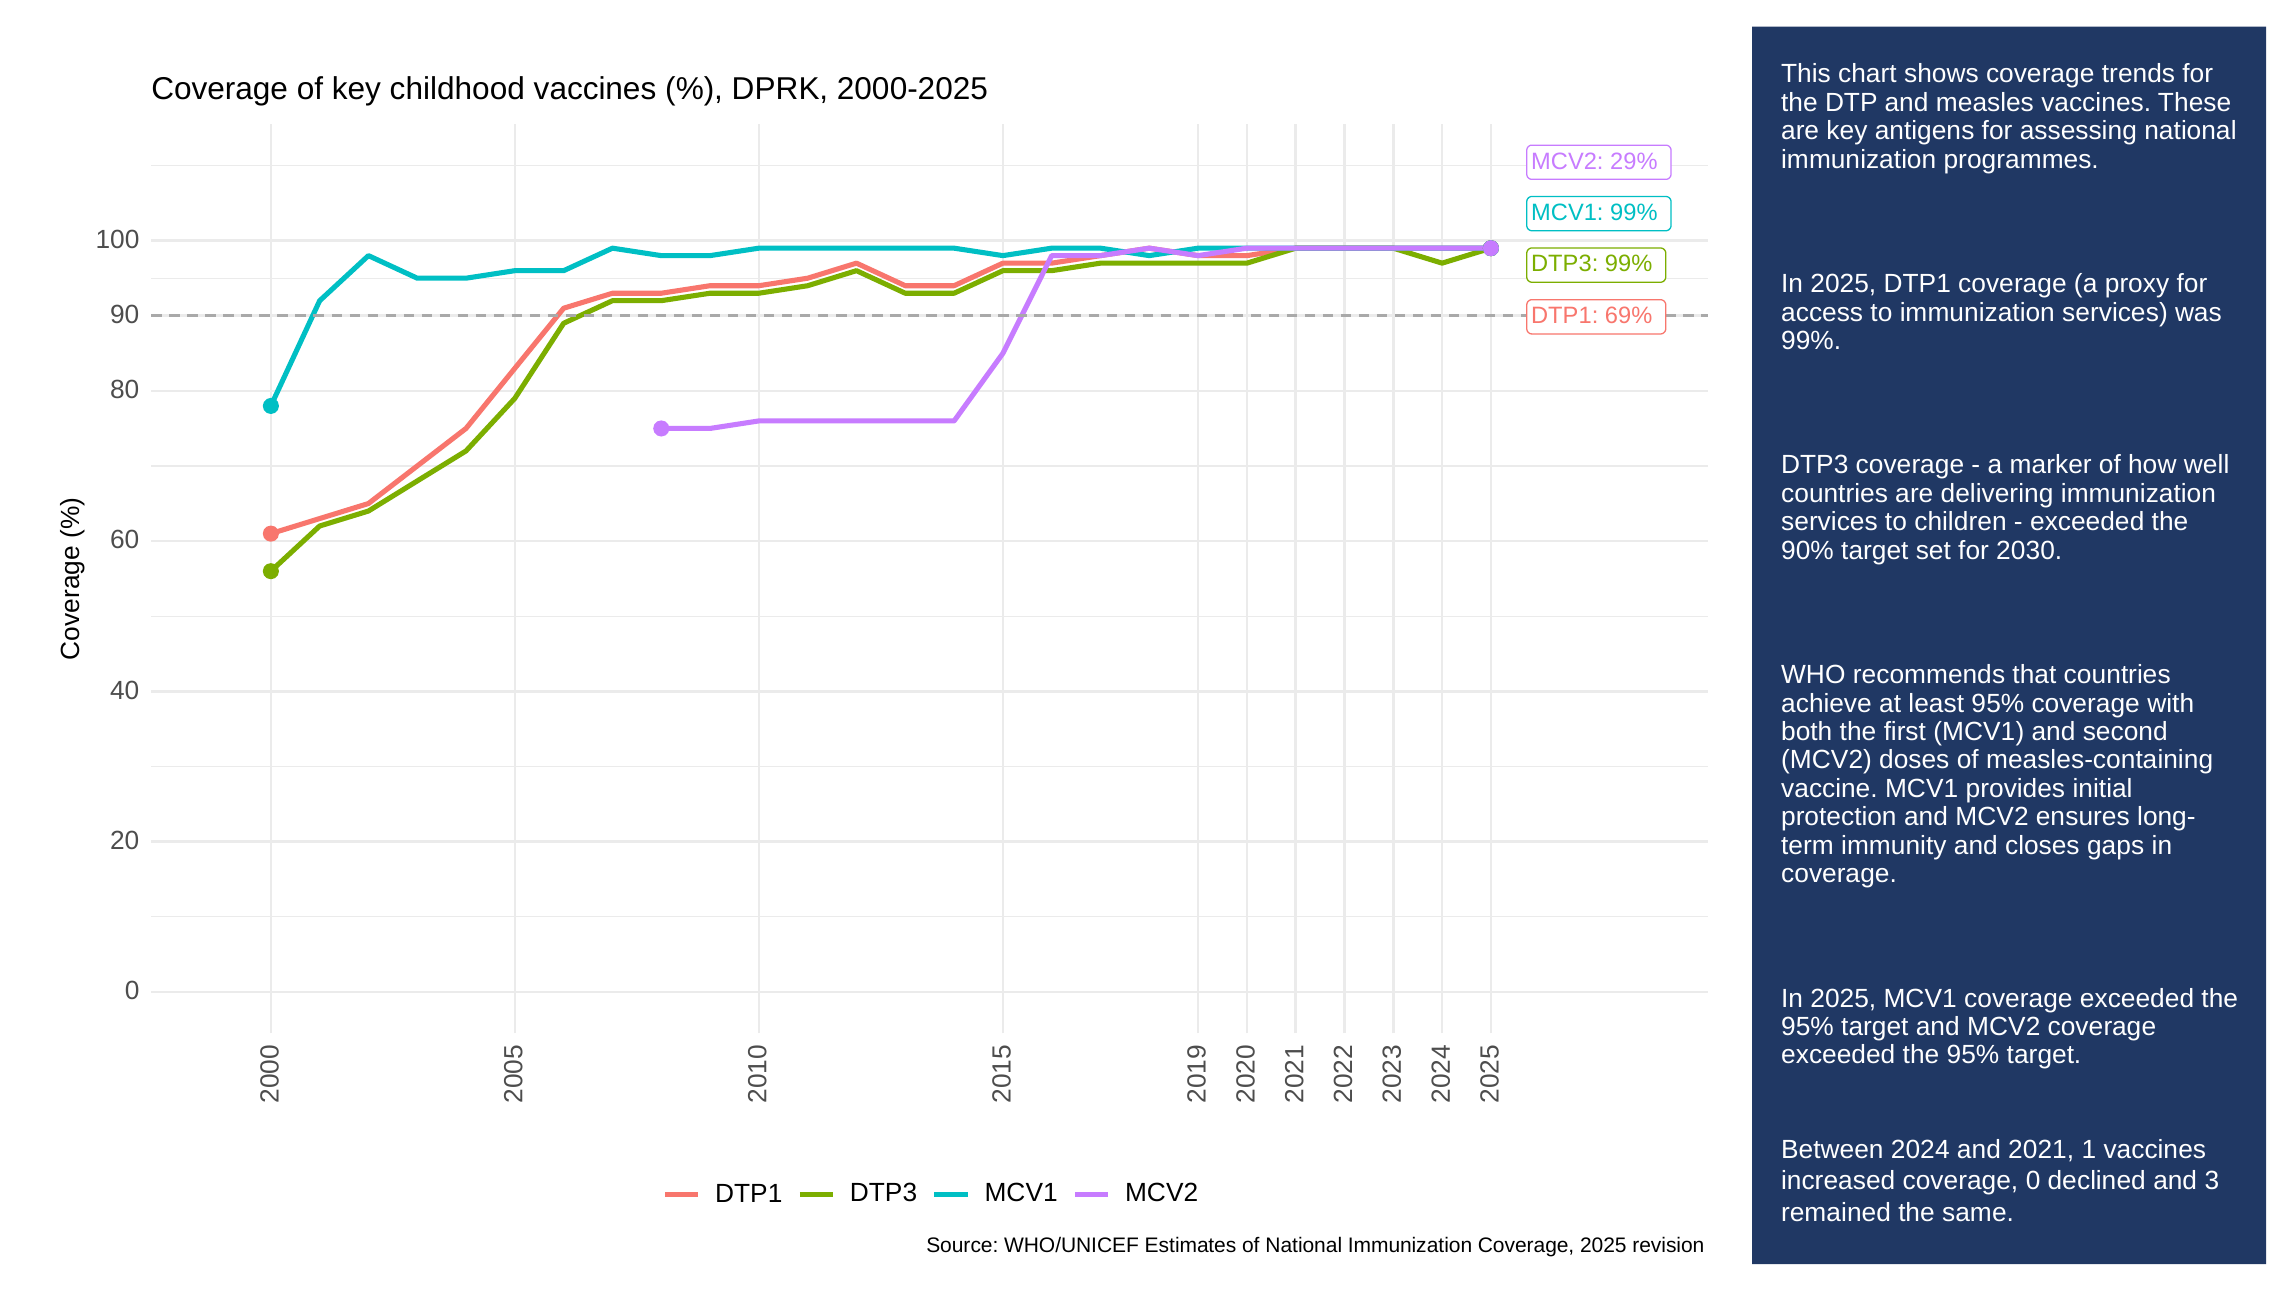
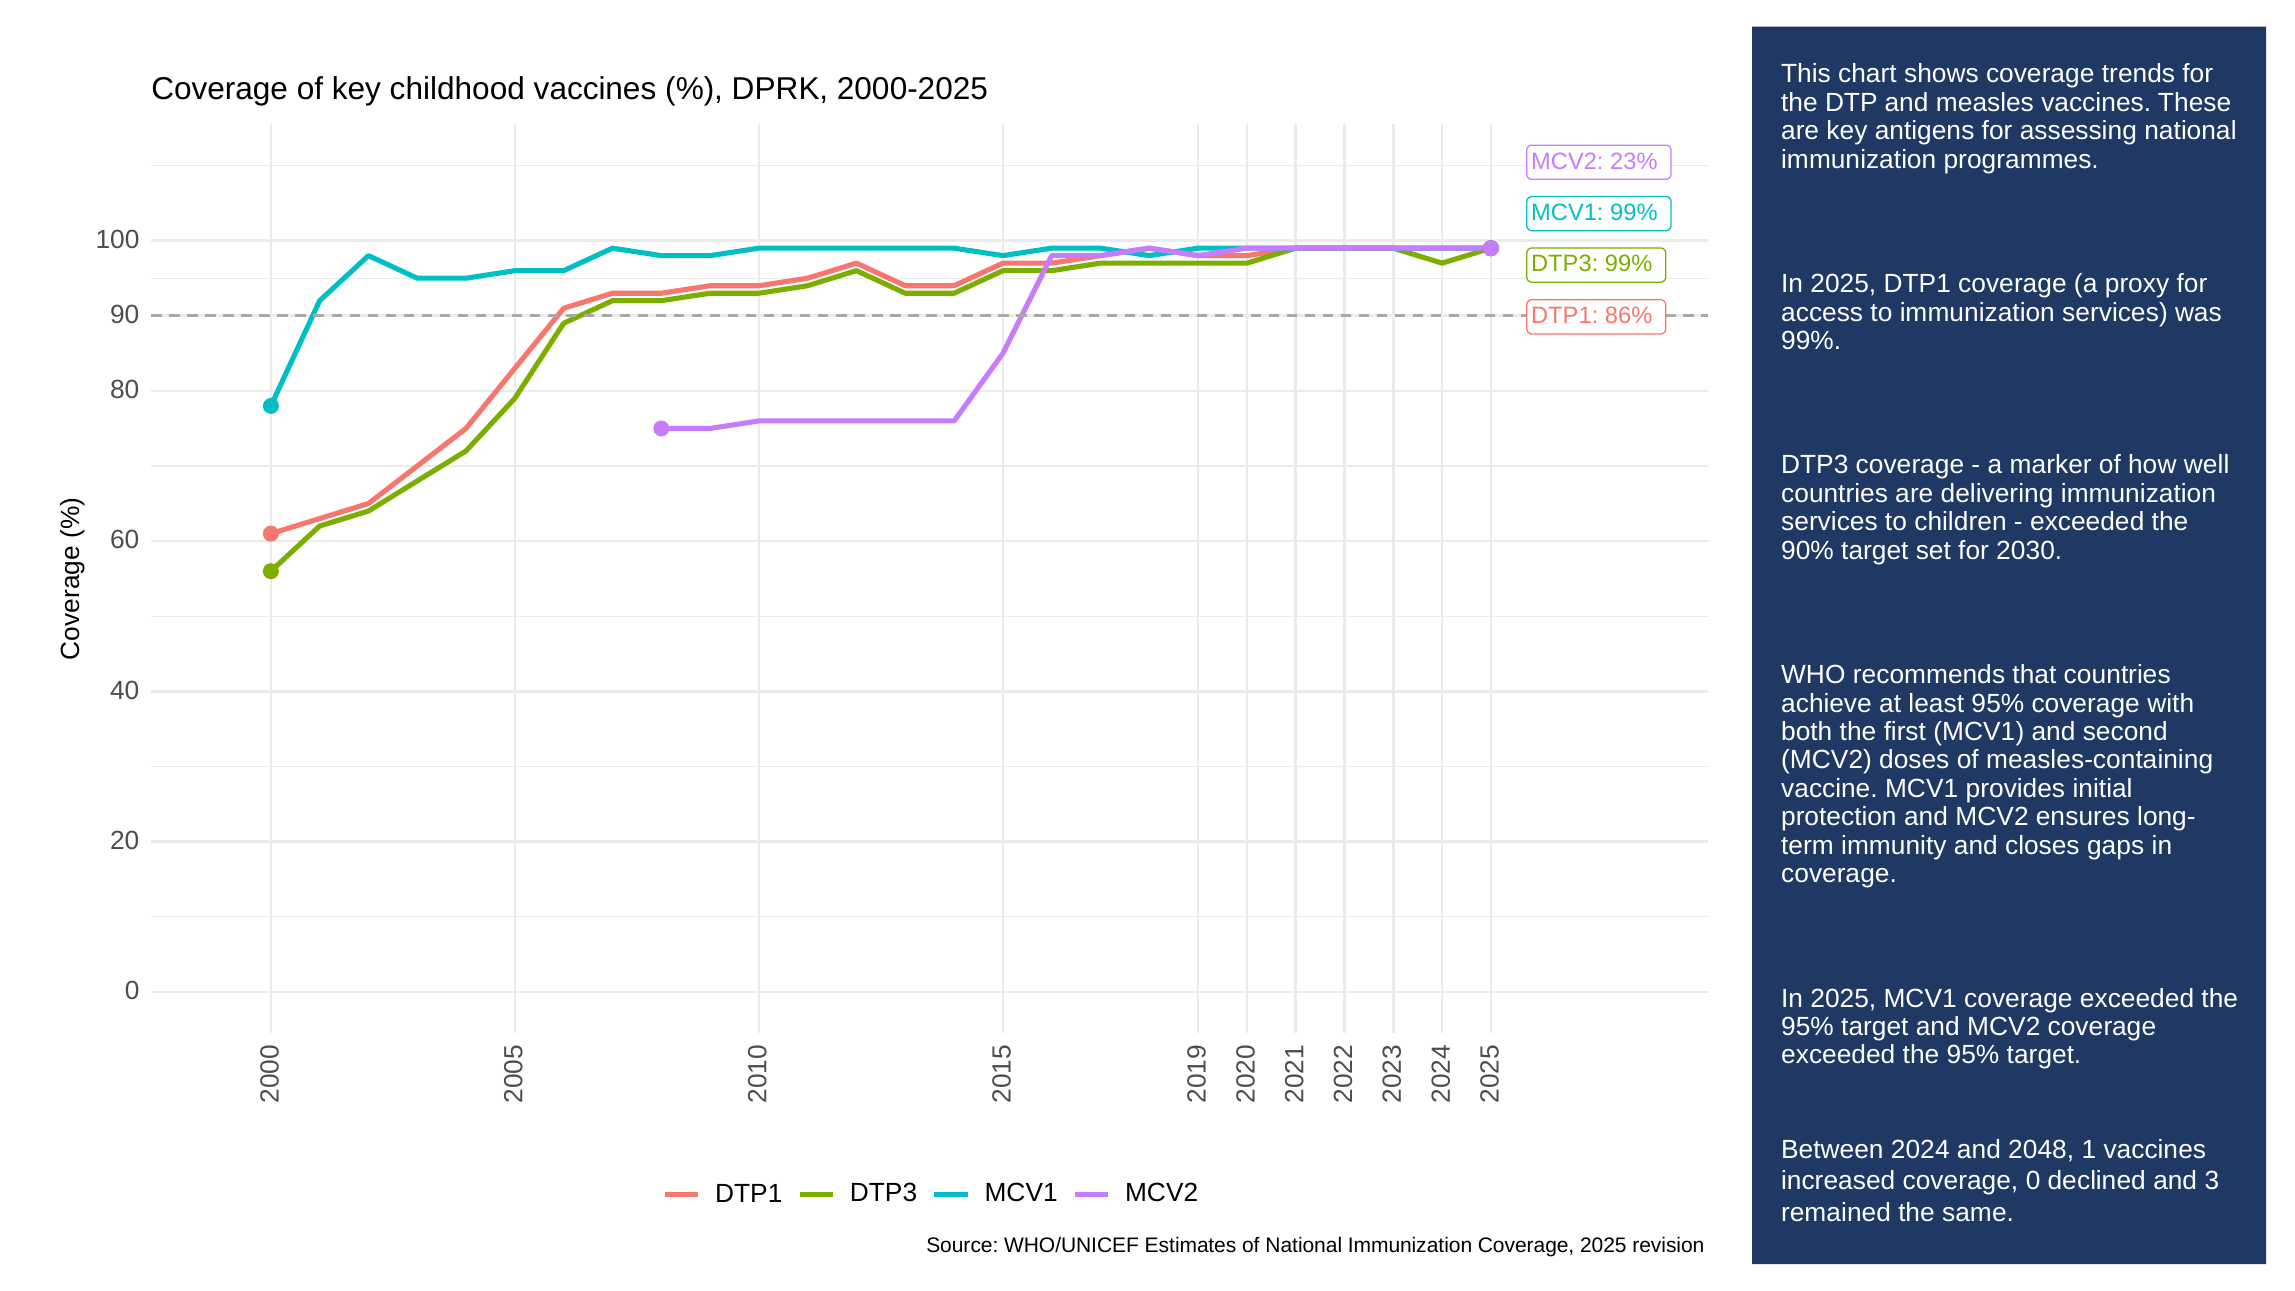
29%: 29% -> 23% (1634, 161)
69%: 69% -> 86% (1629, 316)
2021: 2021 -> 2048 (2041, 1149)
